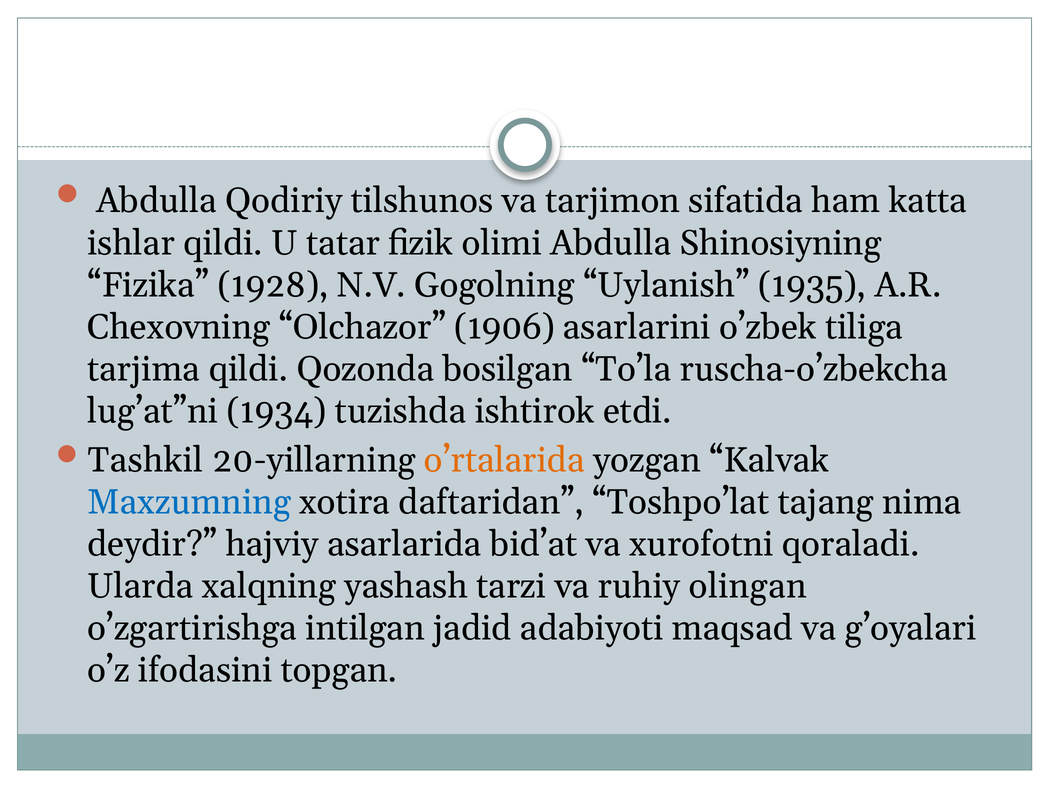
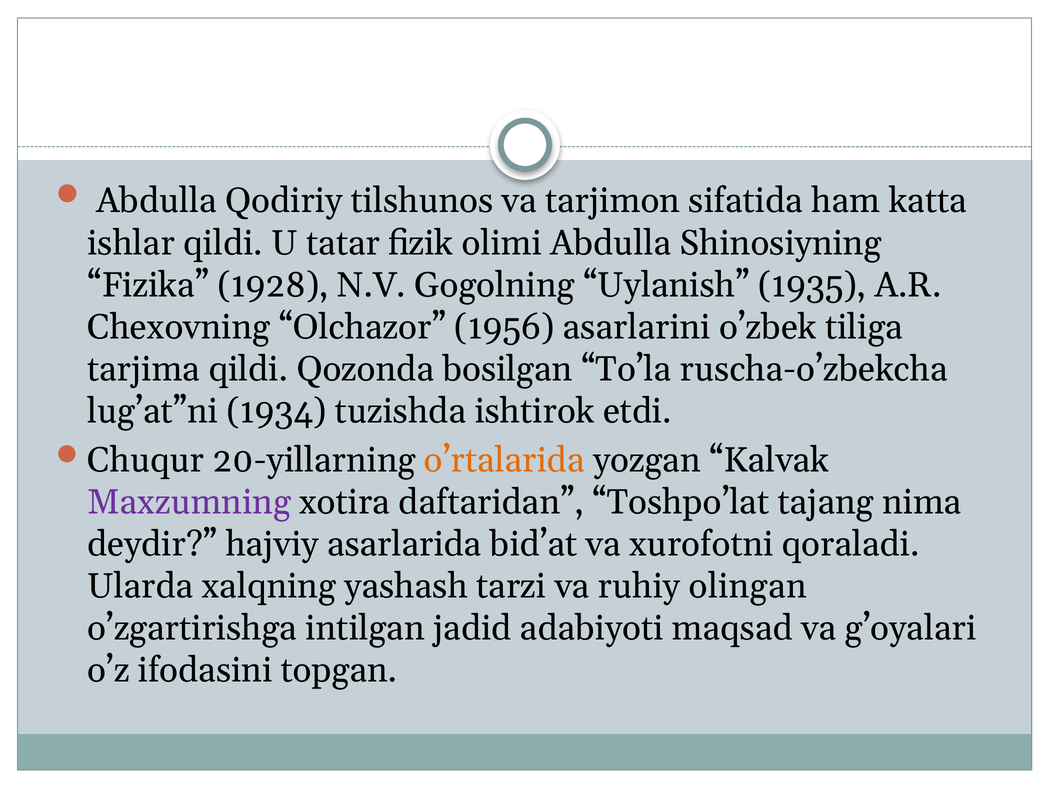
1906: 1906 -> 1956 (504, 327)
Tashkil: Tashkil -> Chuqur (146, 460)
Maxzumning colour: blue -> purple (189, 502)
